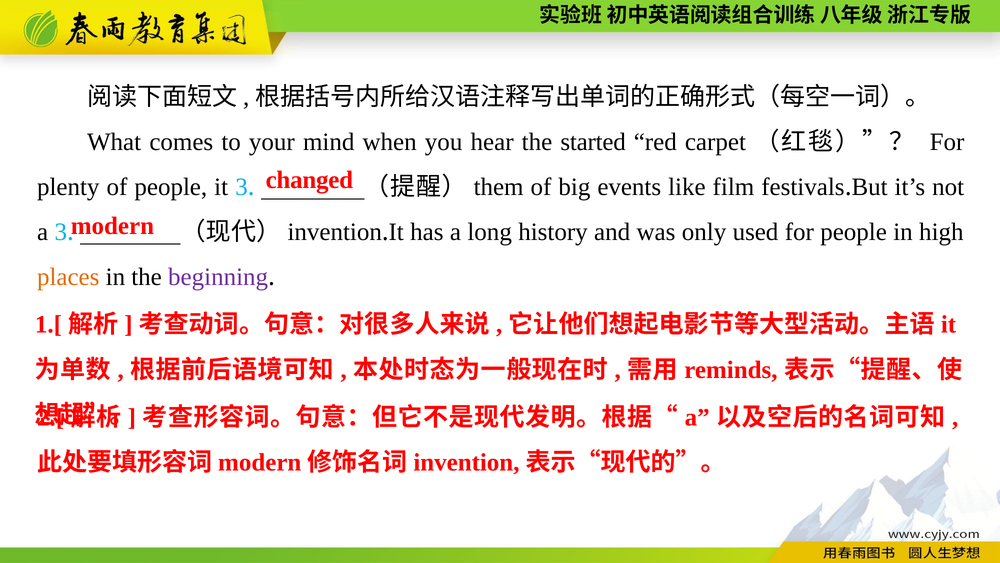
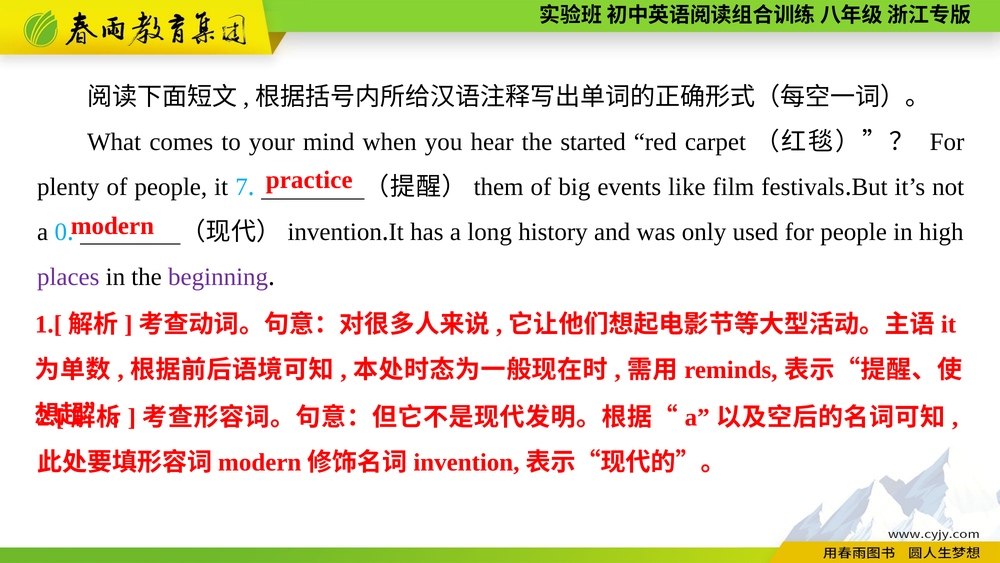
changed: changed -> practice (309, 180)
it 3: 3 -> 7 (242, 187)
a 3: 3 -> 0 (61, 232)
places colour: orange -> purple (68, 277)
